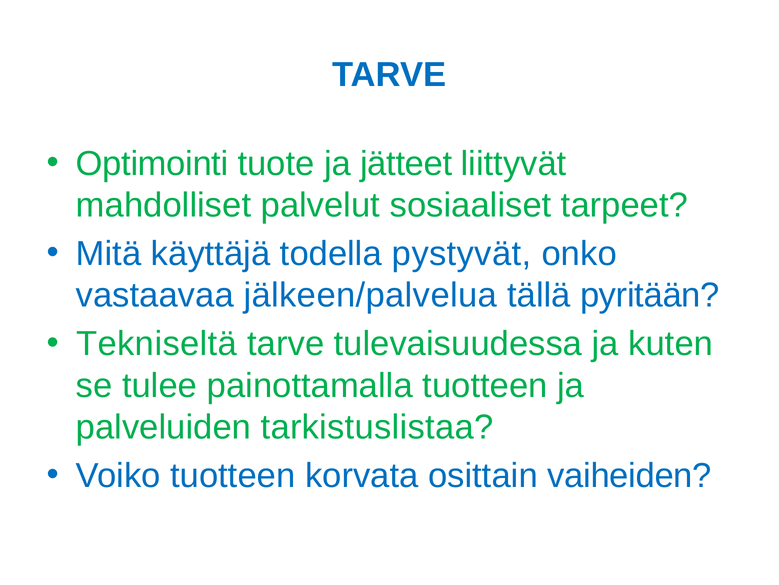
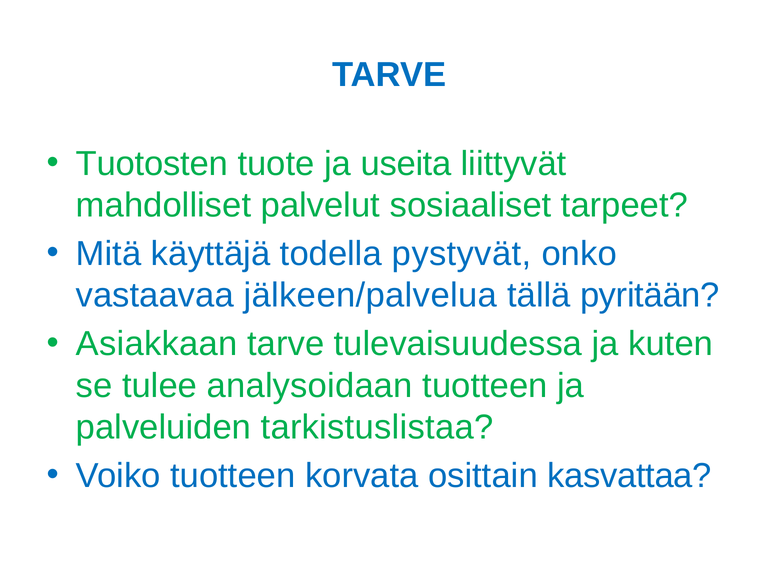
Optimointi: Optimointi -> Tuotosten (152, 163)
jätteet: jätteet -> useita (406, 163)
Tekniseltä: Tekniseltä -> Asiakkaan (157, 344)
painottamalla: painottamalla -> analysoidaan (310, 385)
vaiheiden: vaiheiden -> kasvattaa (629, 475)
